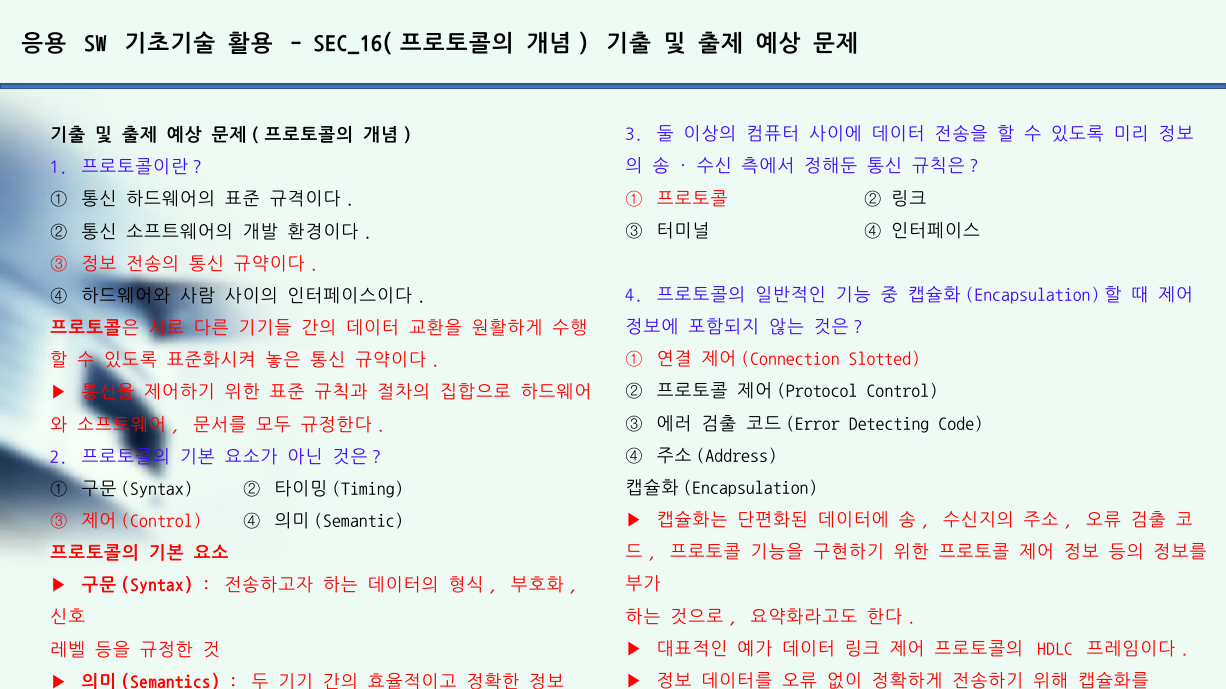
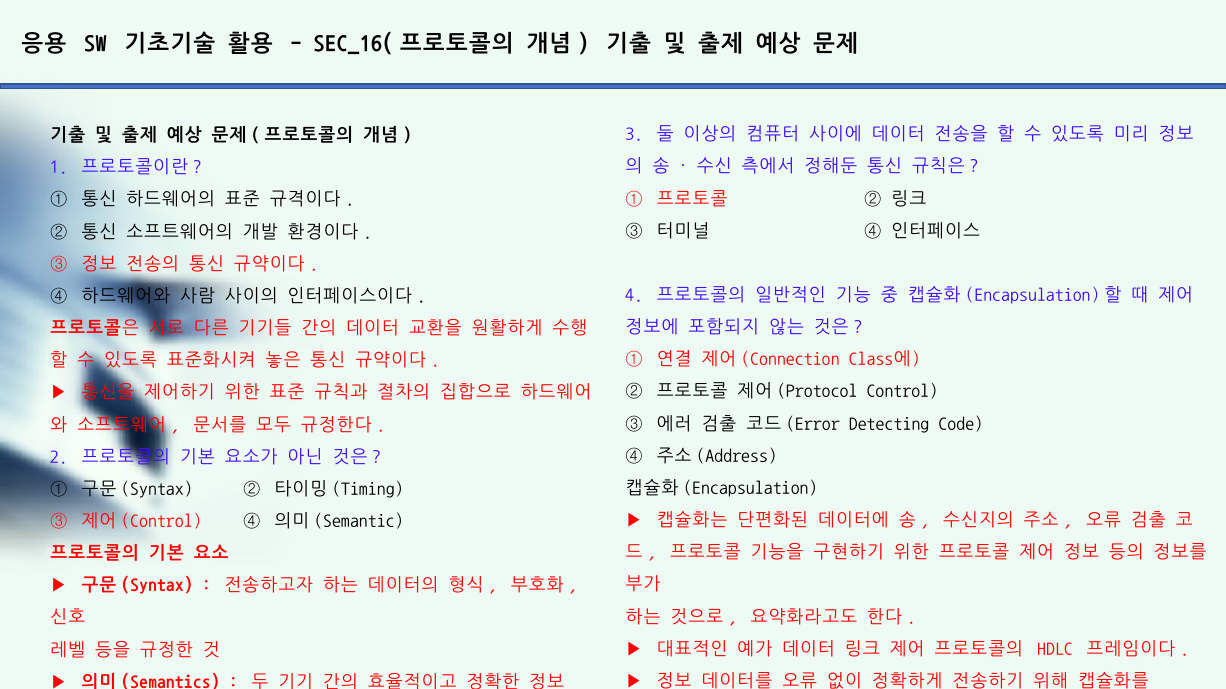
Slotted: Slotted -> Class에 (884, 359)
